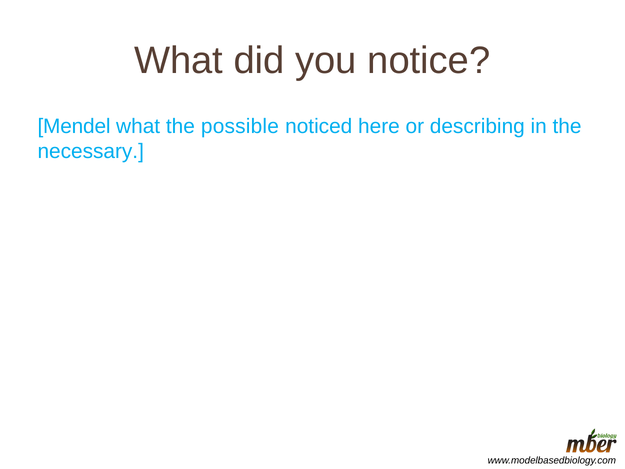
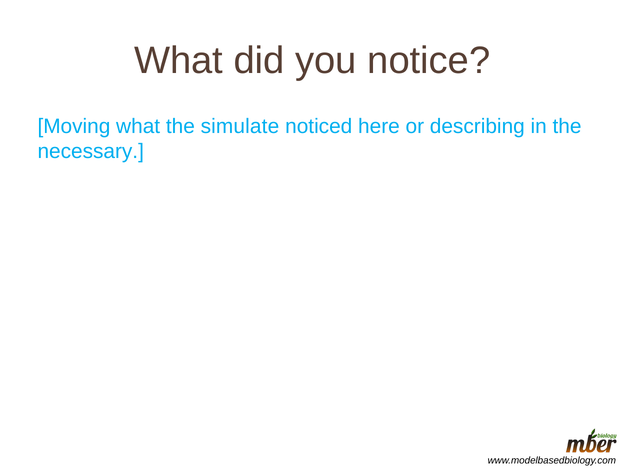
Mendel: Mendel -> Moving (74, 126)
possible: possible -> simulate (240, 126)
